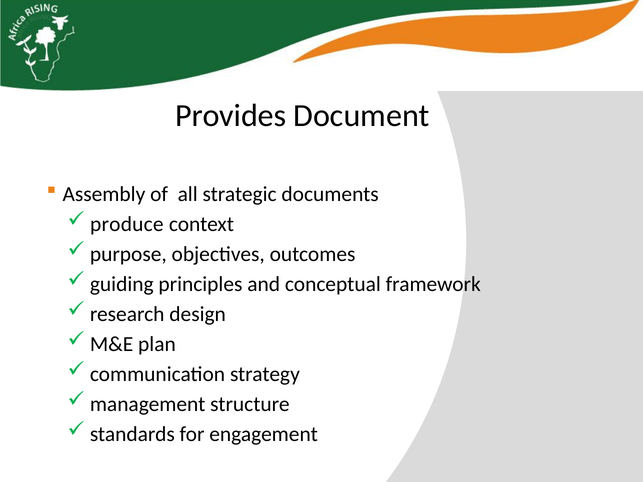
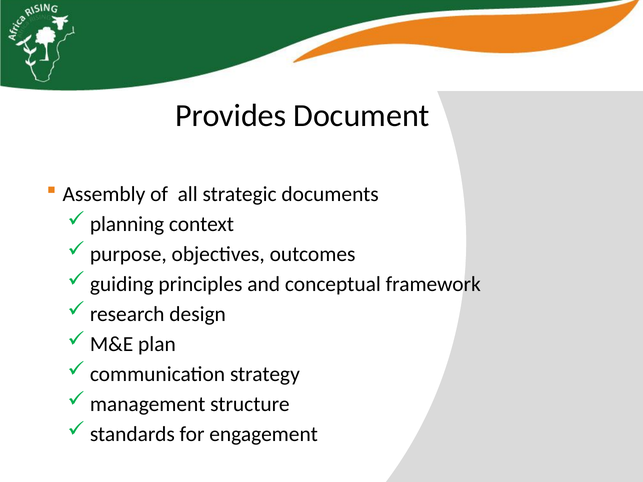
produce: produce -> planning (127, 224)
